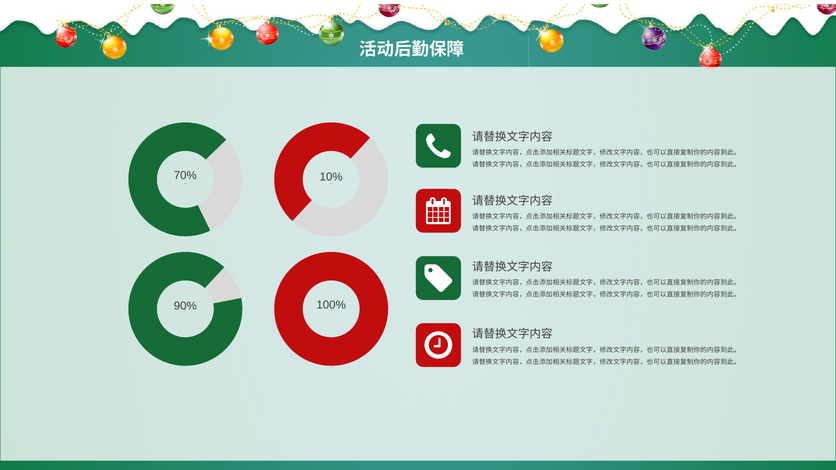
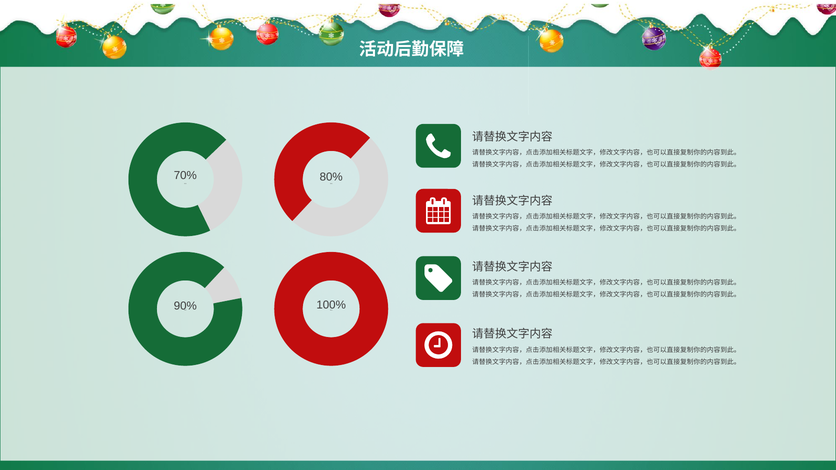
10%: 10% -> 80% (331, 177)
